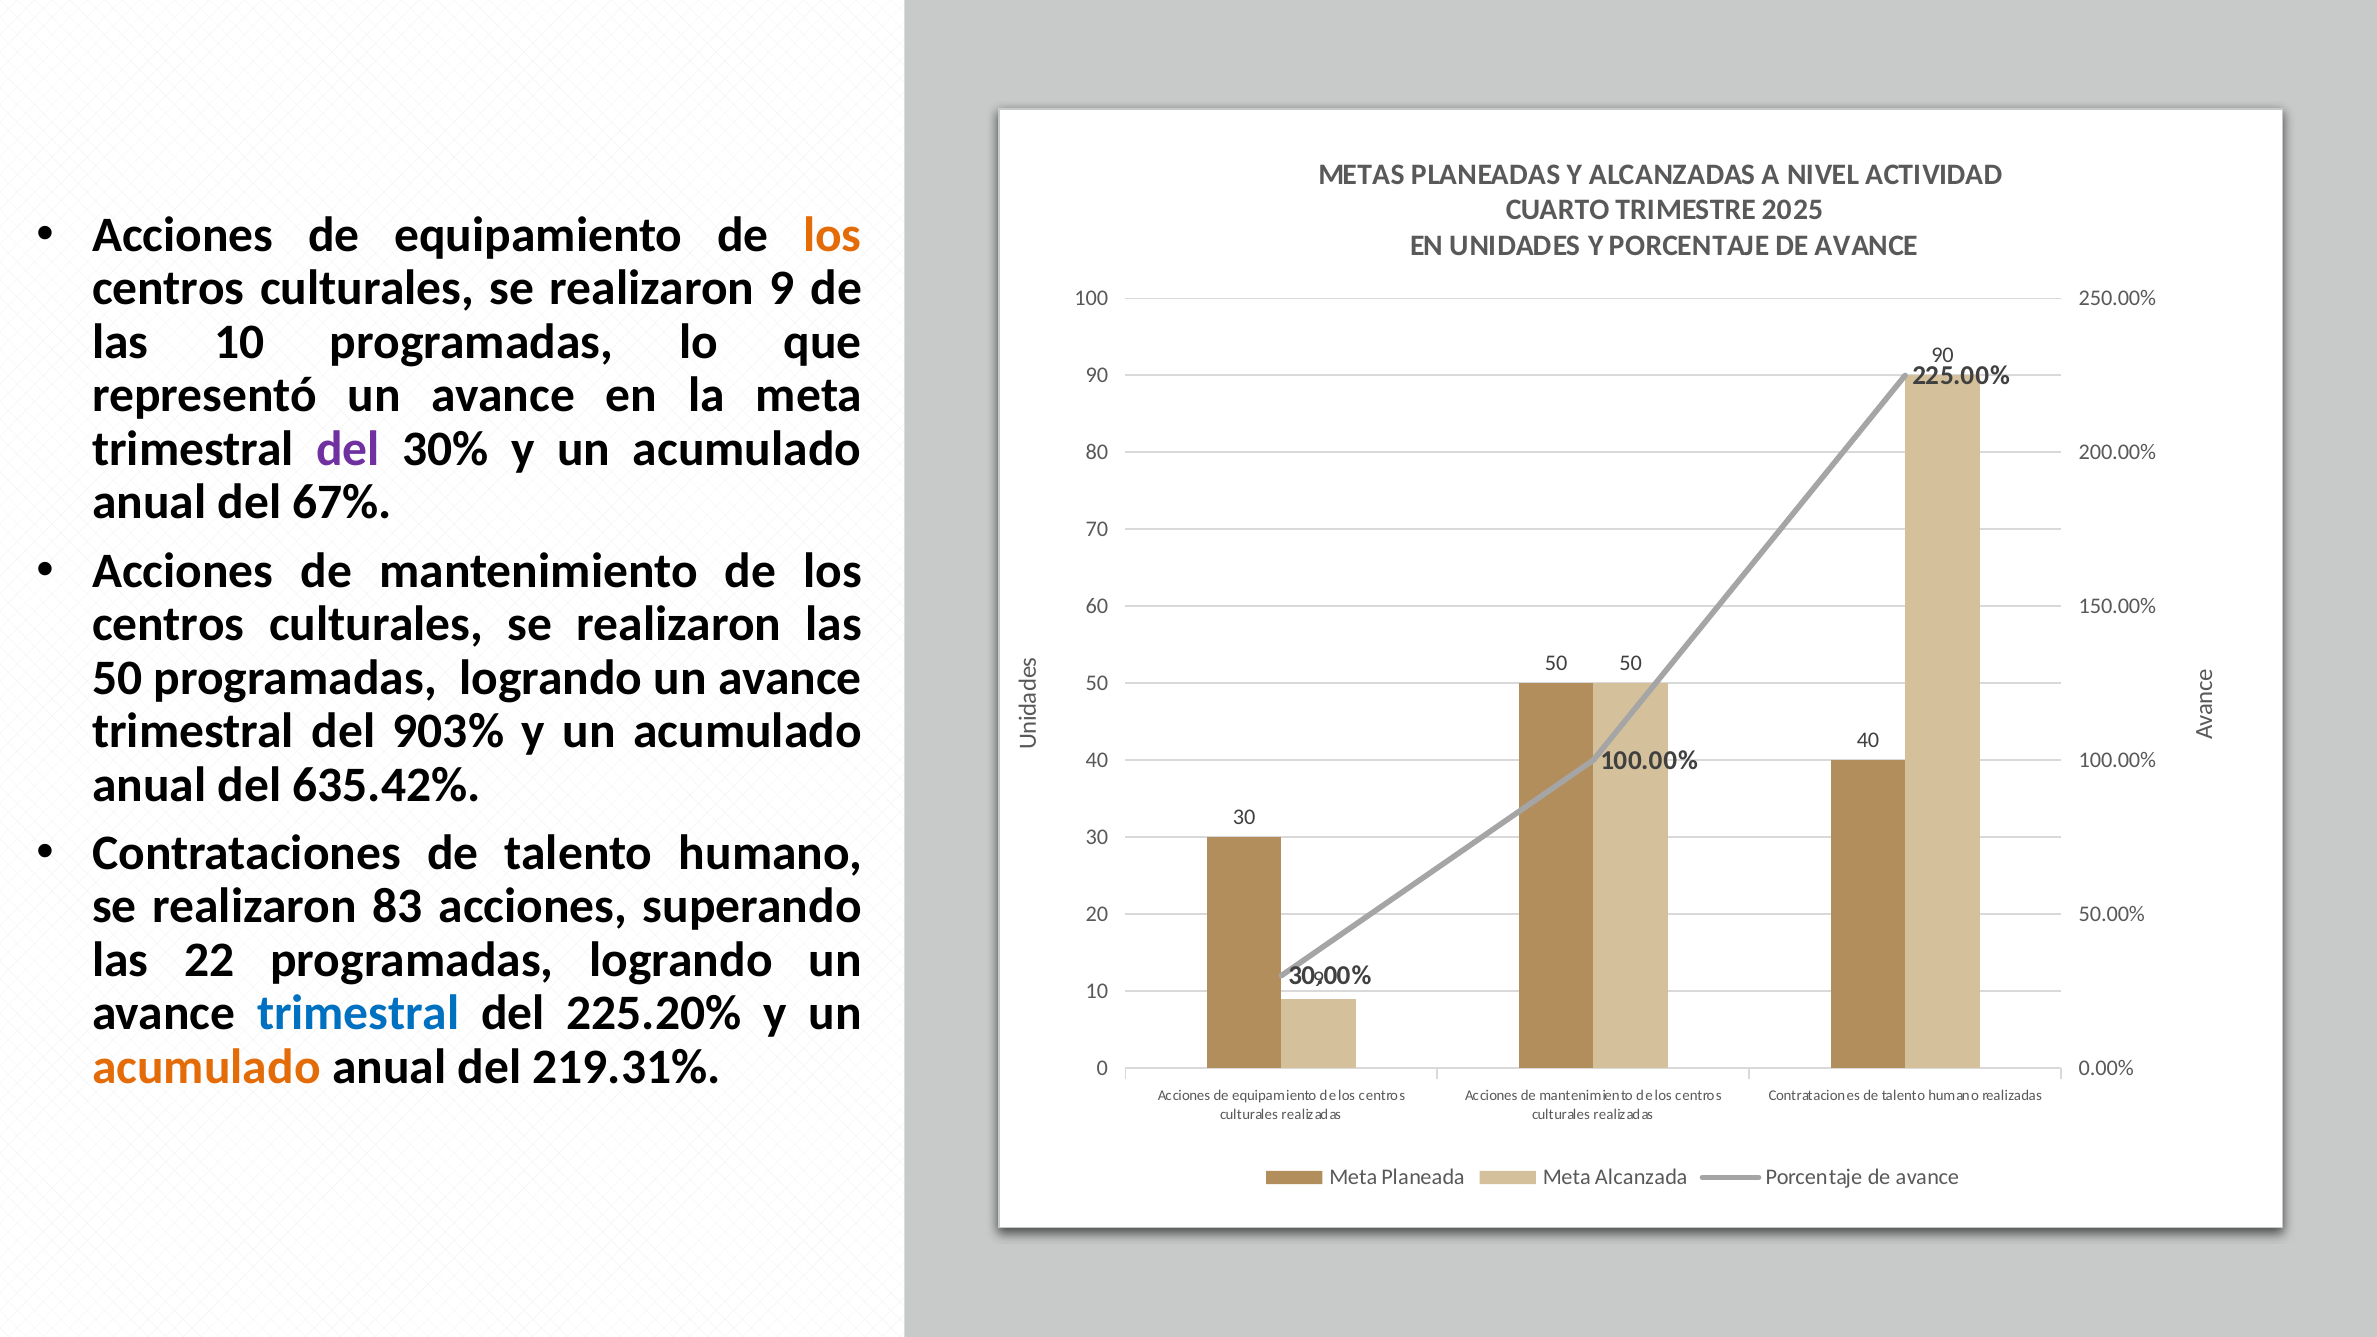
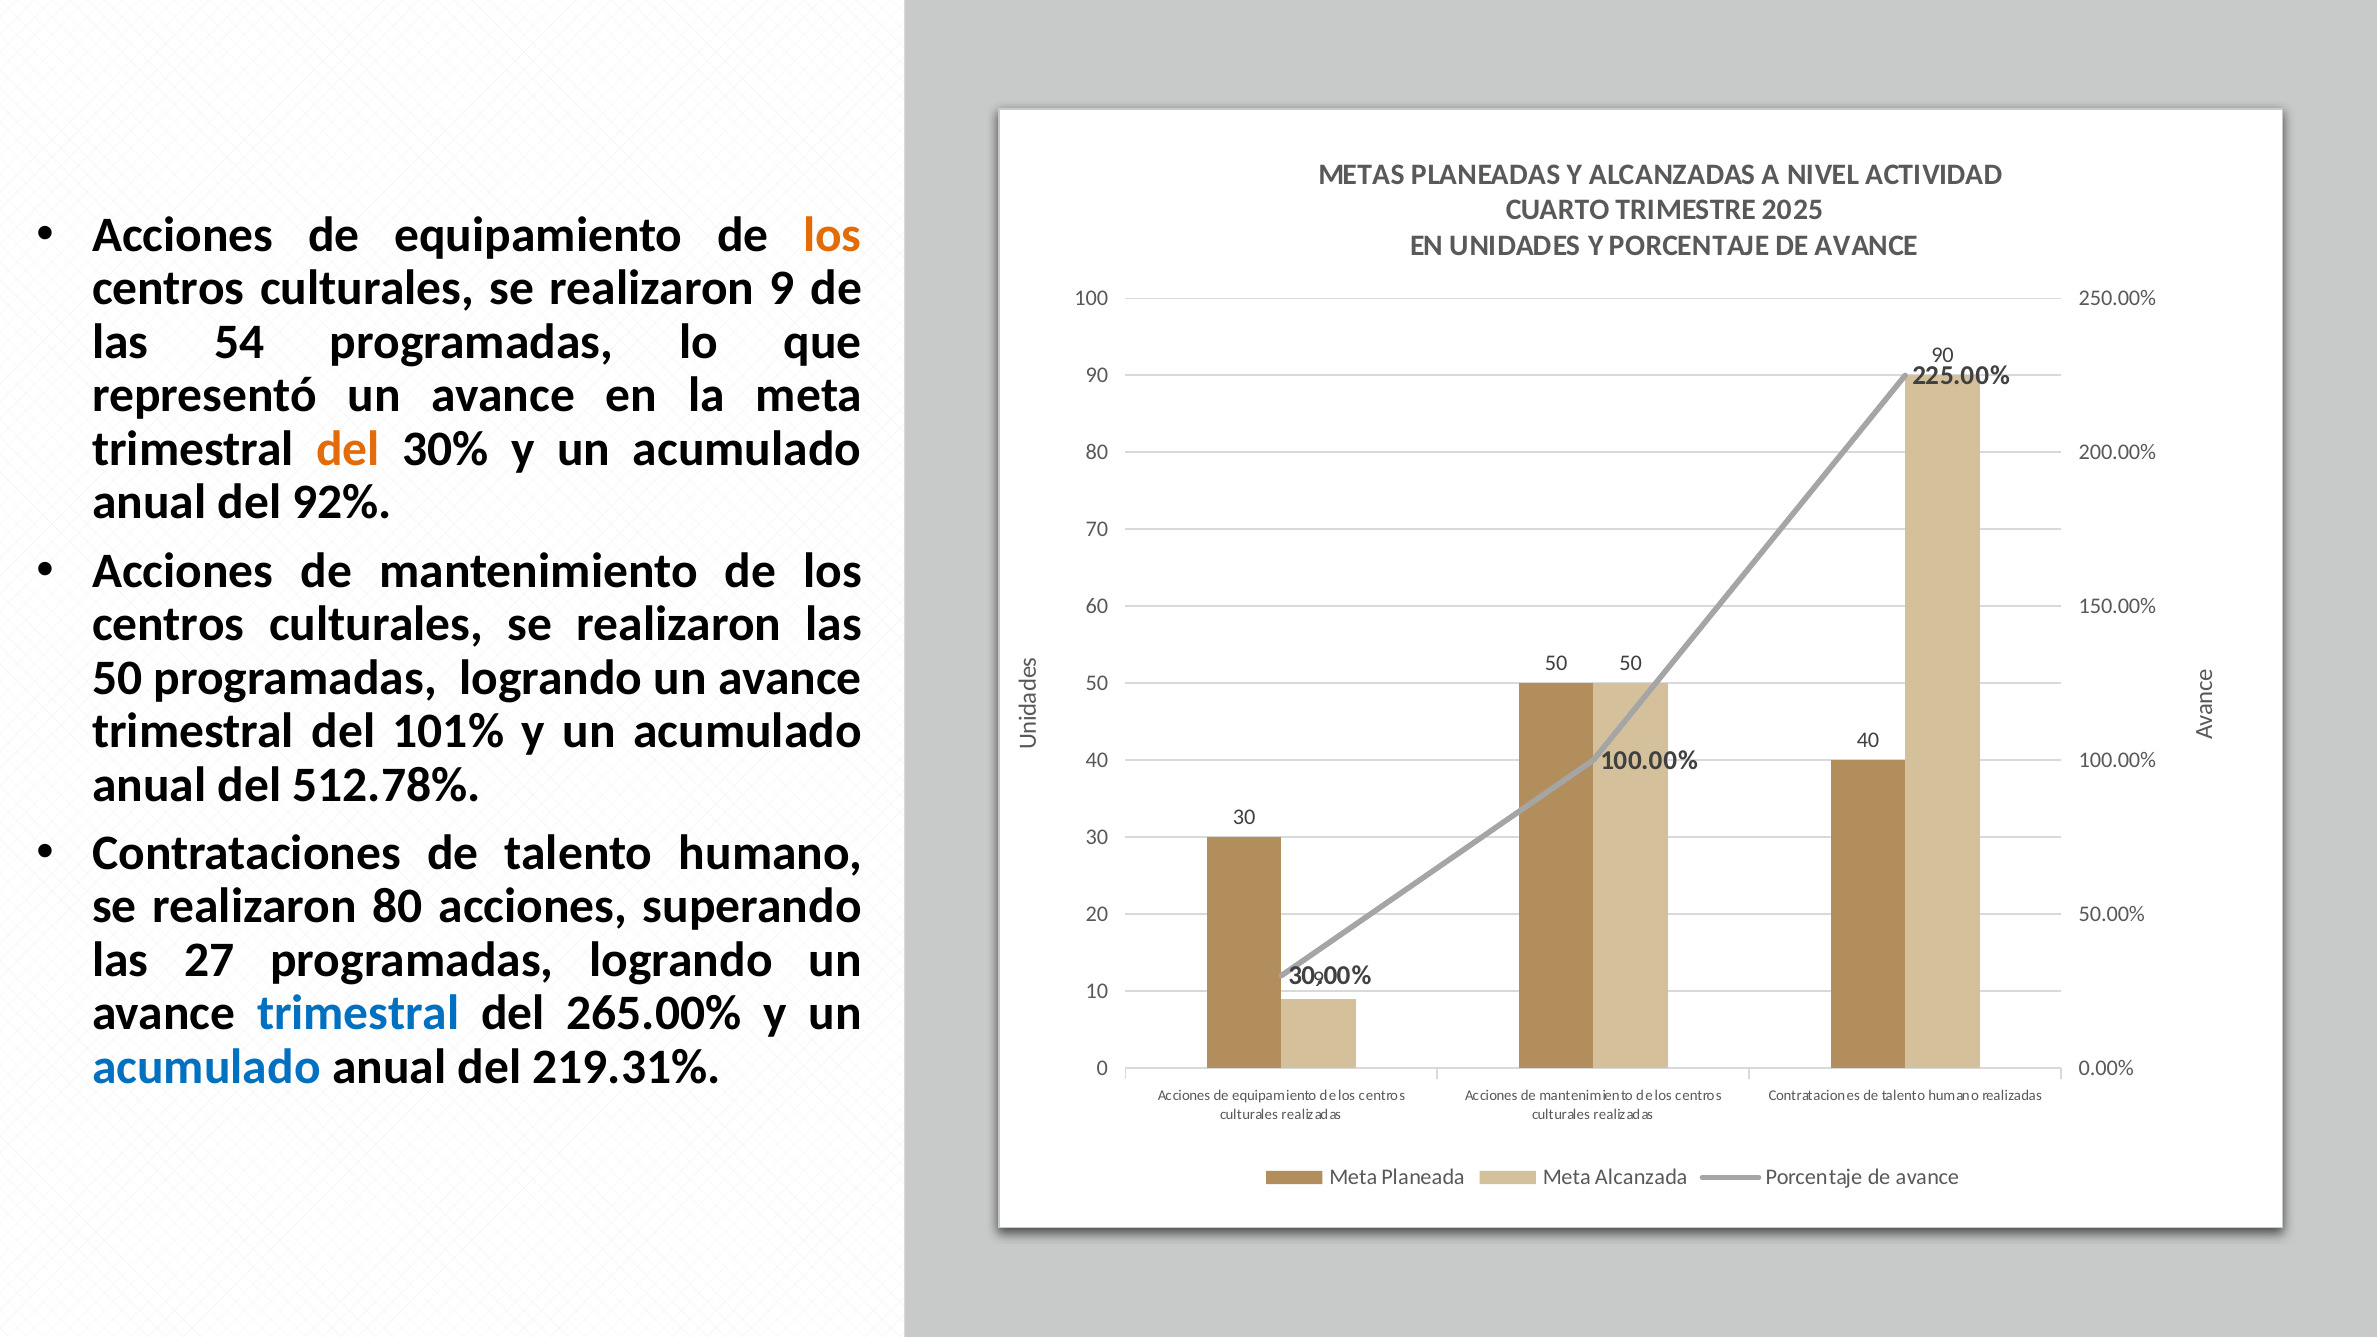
las 10: 10 -> 54 (239, 342)
del colour: purple -> orange (348, 449)
67%: 67% -> 92% (342, 502)
903%: 903% -> 101% (448, 731)
635.42%: 635.42% -> 512.78% (387, 785)
realizaron 83: 83 -> 80 (398, 907)
22: 22 -> 27 (209, 960)
225.20%: 225.20% -> 265.00% (654, 1014)
acumulado colour: orange -> blue (206, 1067)
